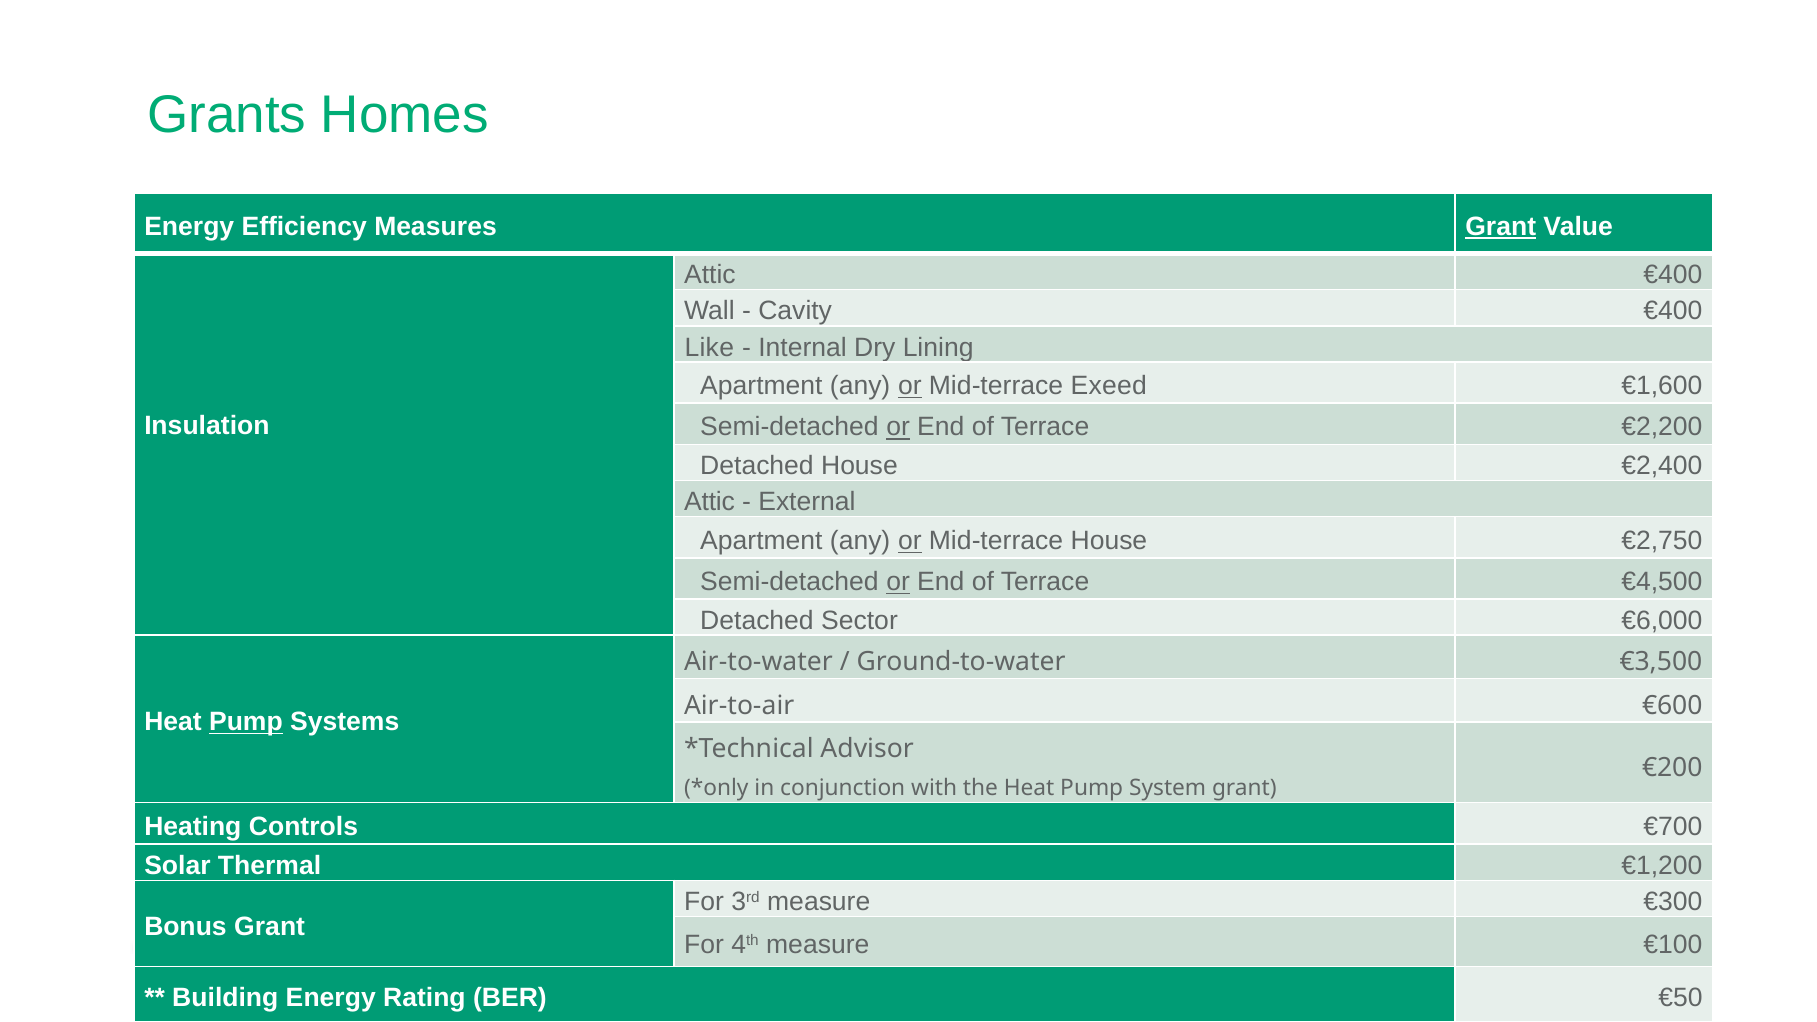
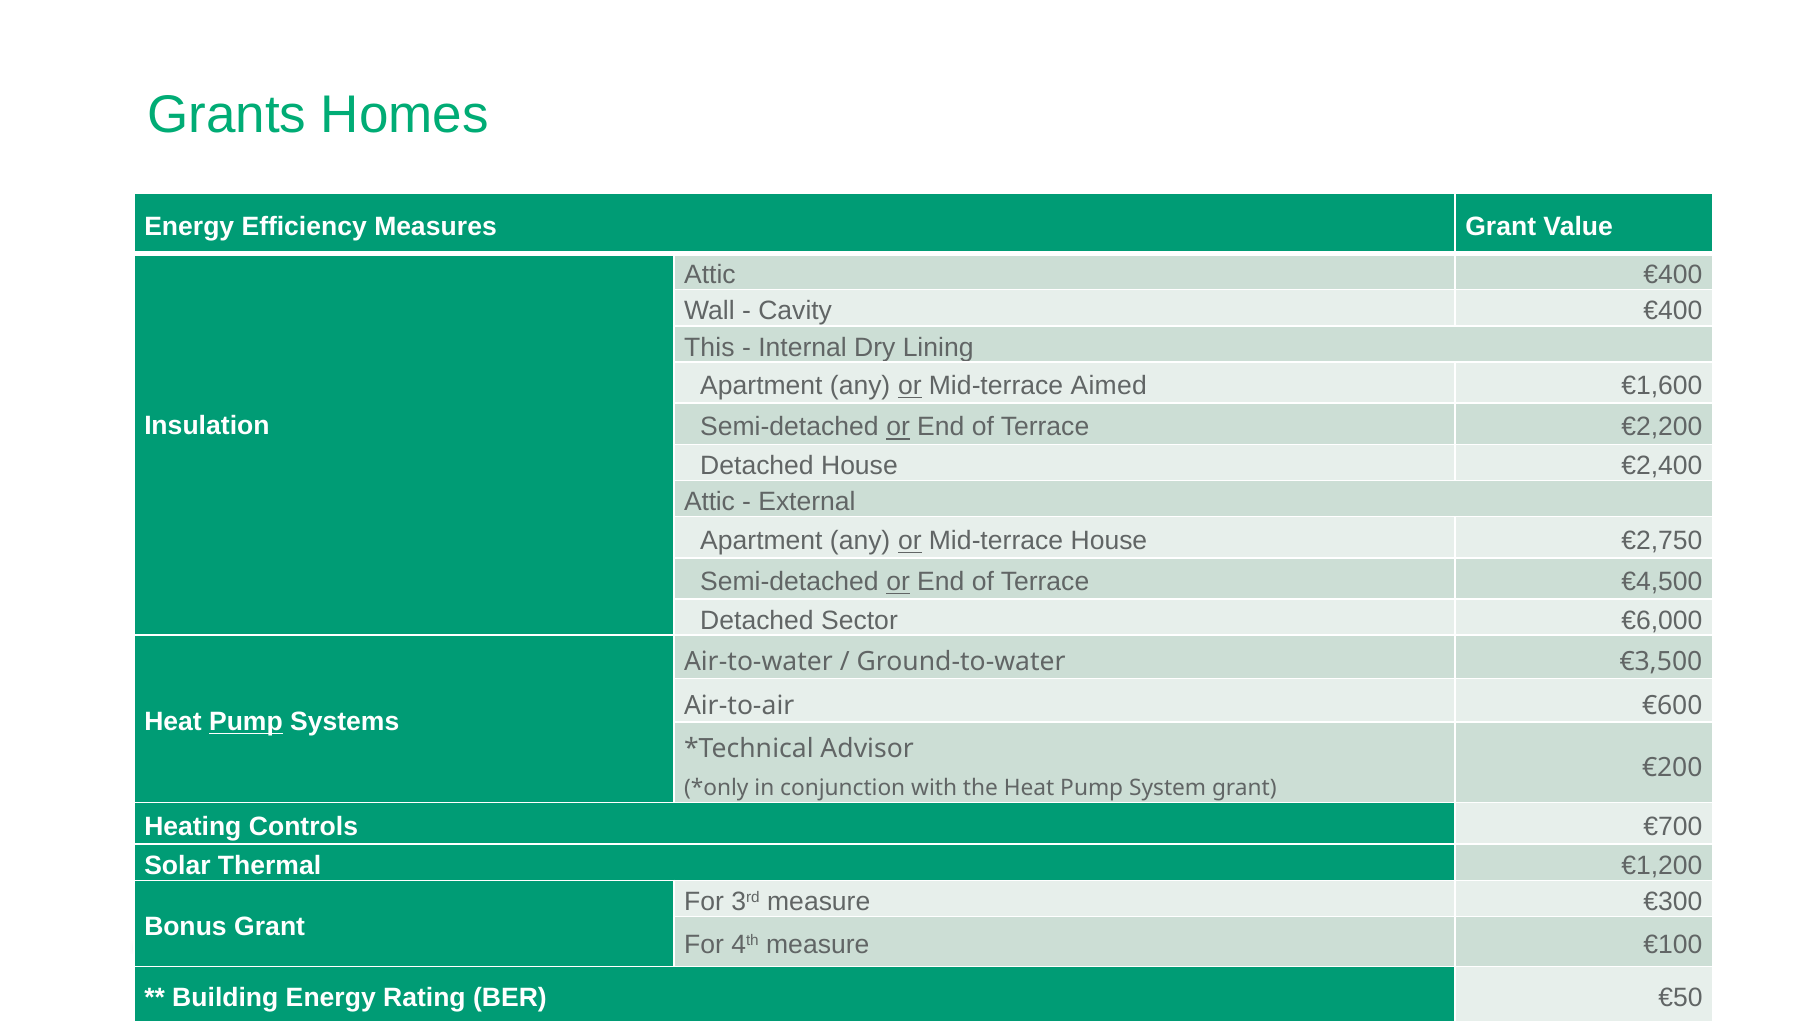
Grant underline: present -> none (1501, 227)
Like: Like -> This (709, 347)
Exeed: Exeed -> Aimed (1109, 386)
